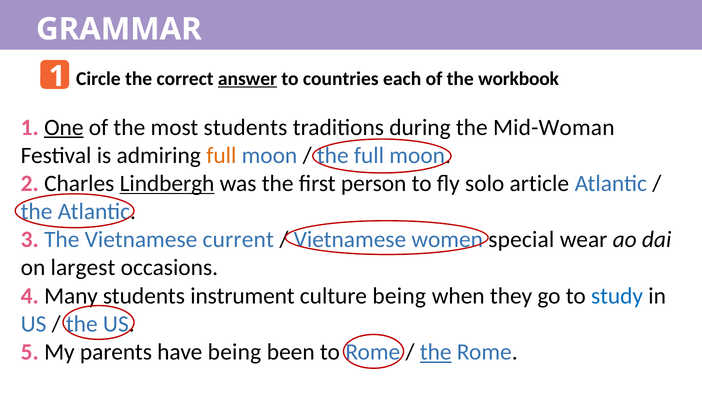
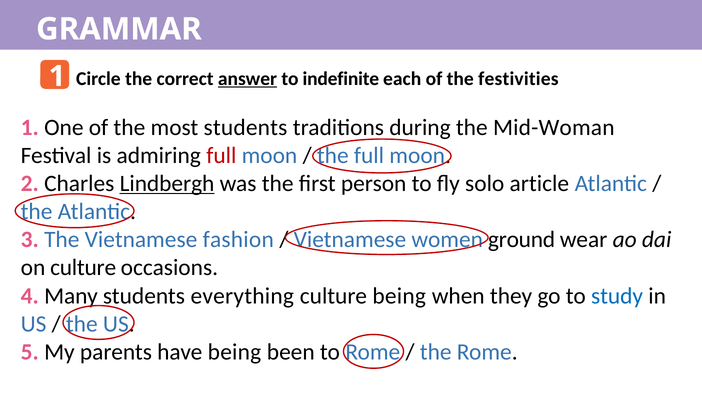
countries: countries -> indefinite (341, 79)
workbook: workbook -> festivities (518, 79)
One underline: present -> none (64, 127)
full colour: orange -> red (221, 155)
current: current -> fashion (238, 240)
special: special -> ground (522, 240)
on largest: largest -> culture (83, 268)
instrument: instrument -> everything (242, 296)
the underline: present -> none (436, 352)
